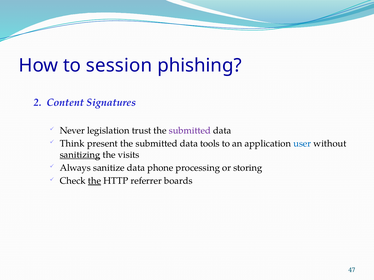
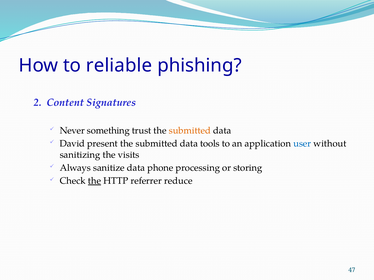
session: session -> reliable (119, 66)
legislation: legislation -> something (108, 131)
submitted colour: purple -> orange (190, 131)
Think: Think -> David (72, 144)
sanitizing underline: present -> none (80, 155)
boards: boards -> reduce (178, 181)
